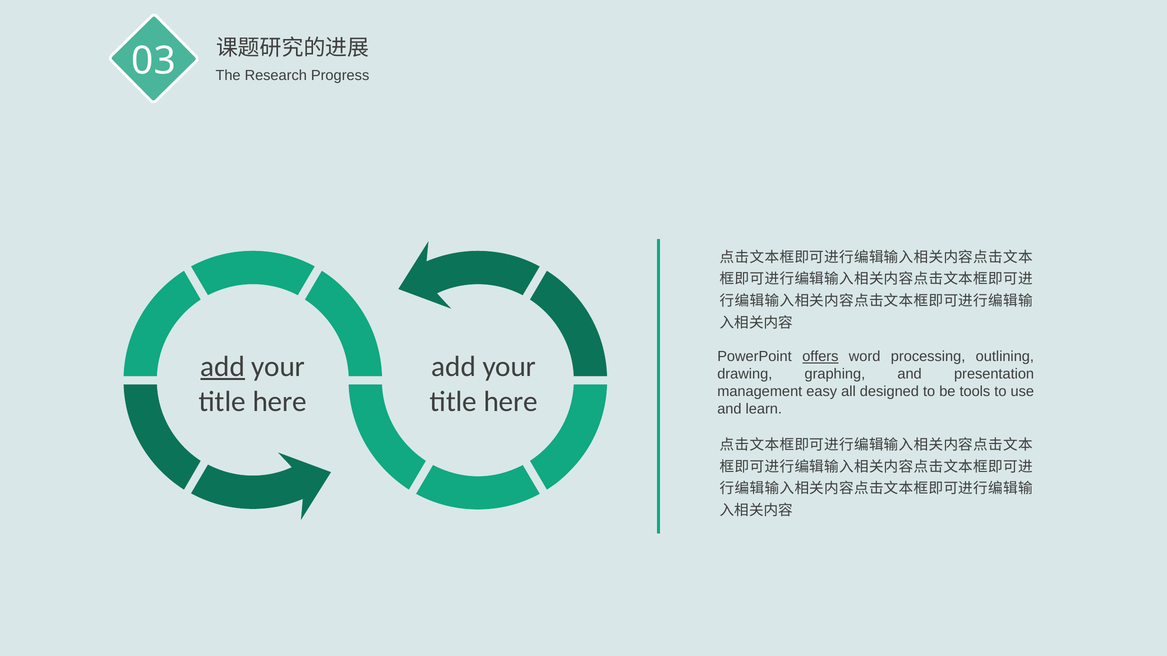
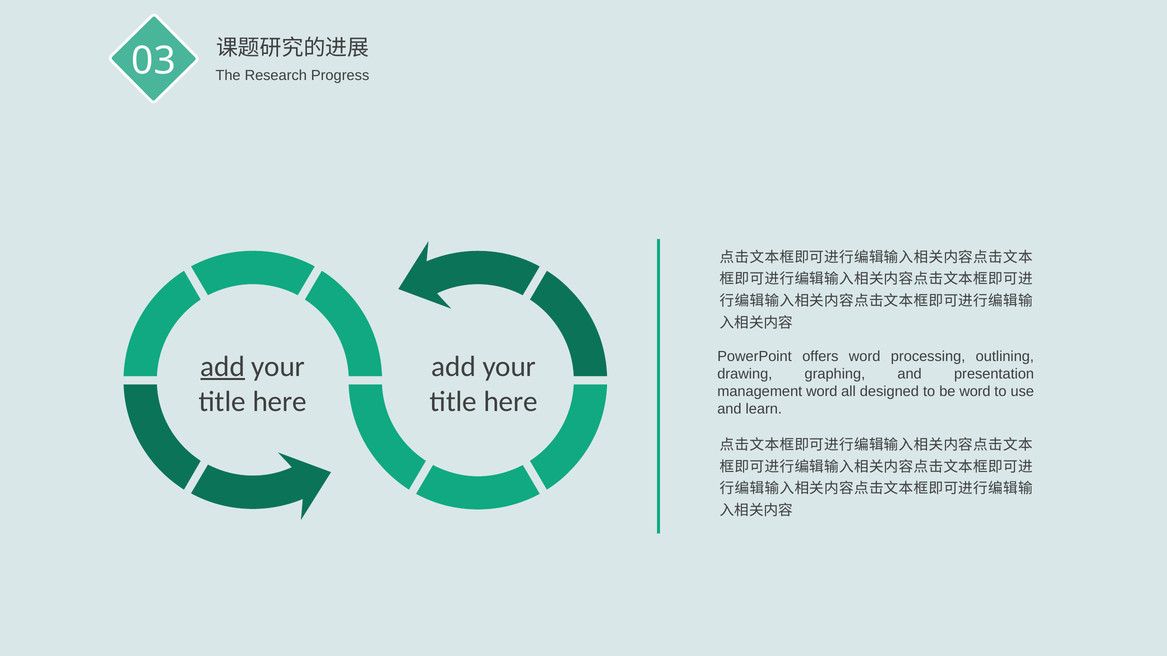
offers underline: present -> none (820, 357)
management easy: easy -> word (822, 392)
be tools: tools -> word (975, 392)
